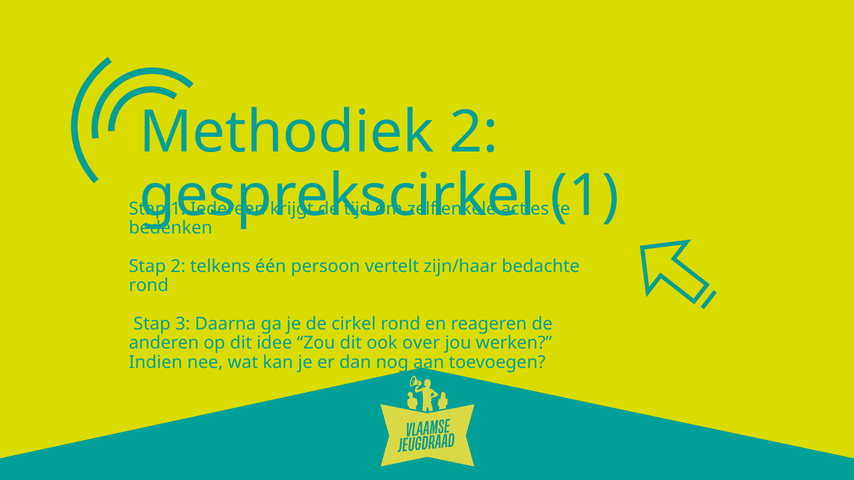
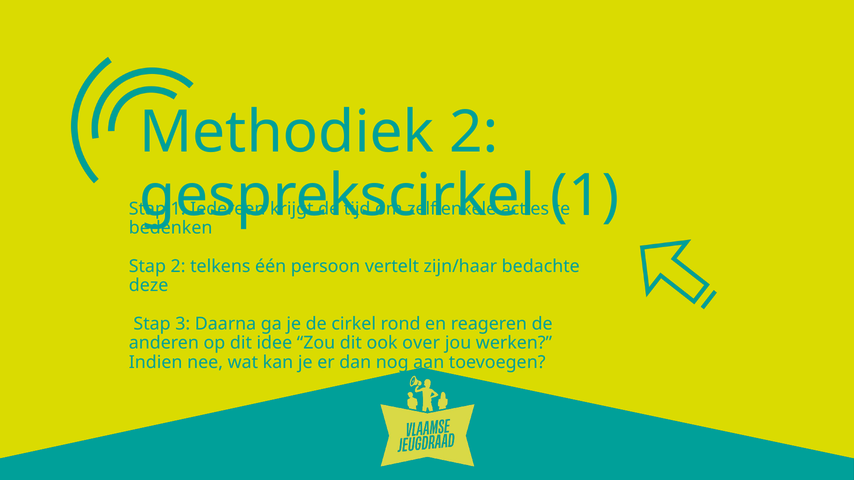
rond: rond -> deze (149, 286)
